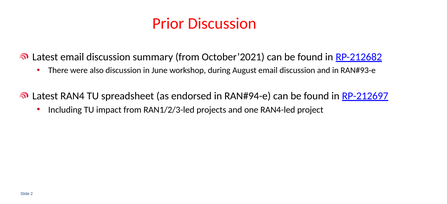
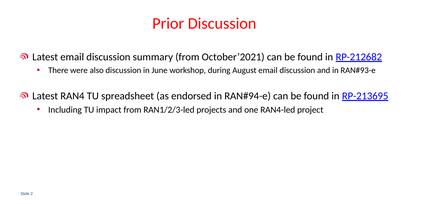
RP-212697: RP-212697 -> RP-213695 (365, 96)
